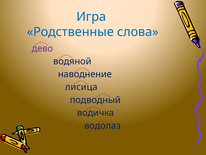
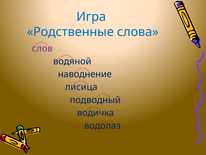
дево: дево -> слов (42, 48)
